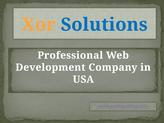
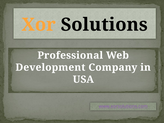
Solutions colour: blue -> black (104, 25)
